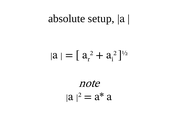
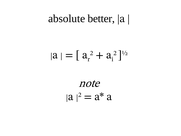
setup: setup -> better (101, 19)
